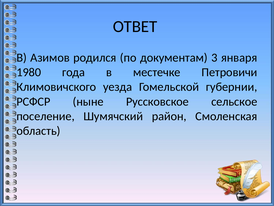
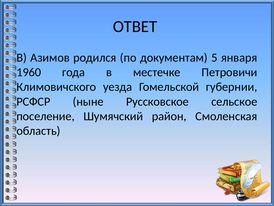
3: 3 -> 5 (214, 57)
1980: 1980 -> 1960 (29, 72)
